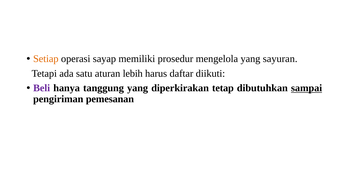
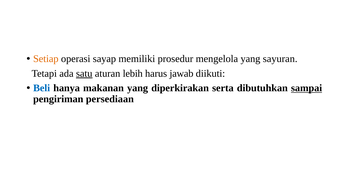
satu underline: none -> present (84, 74)
daftar: daftar -> jawab (181, 74)
Beli colour: purple -> blue (42, 88)
tanggung: tanggung -> makanan (104, 88)
tetap: tetap -> serta (223, 88)
pemesanan: pemesanan -> persediaan (110, 99)
